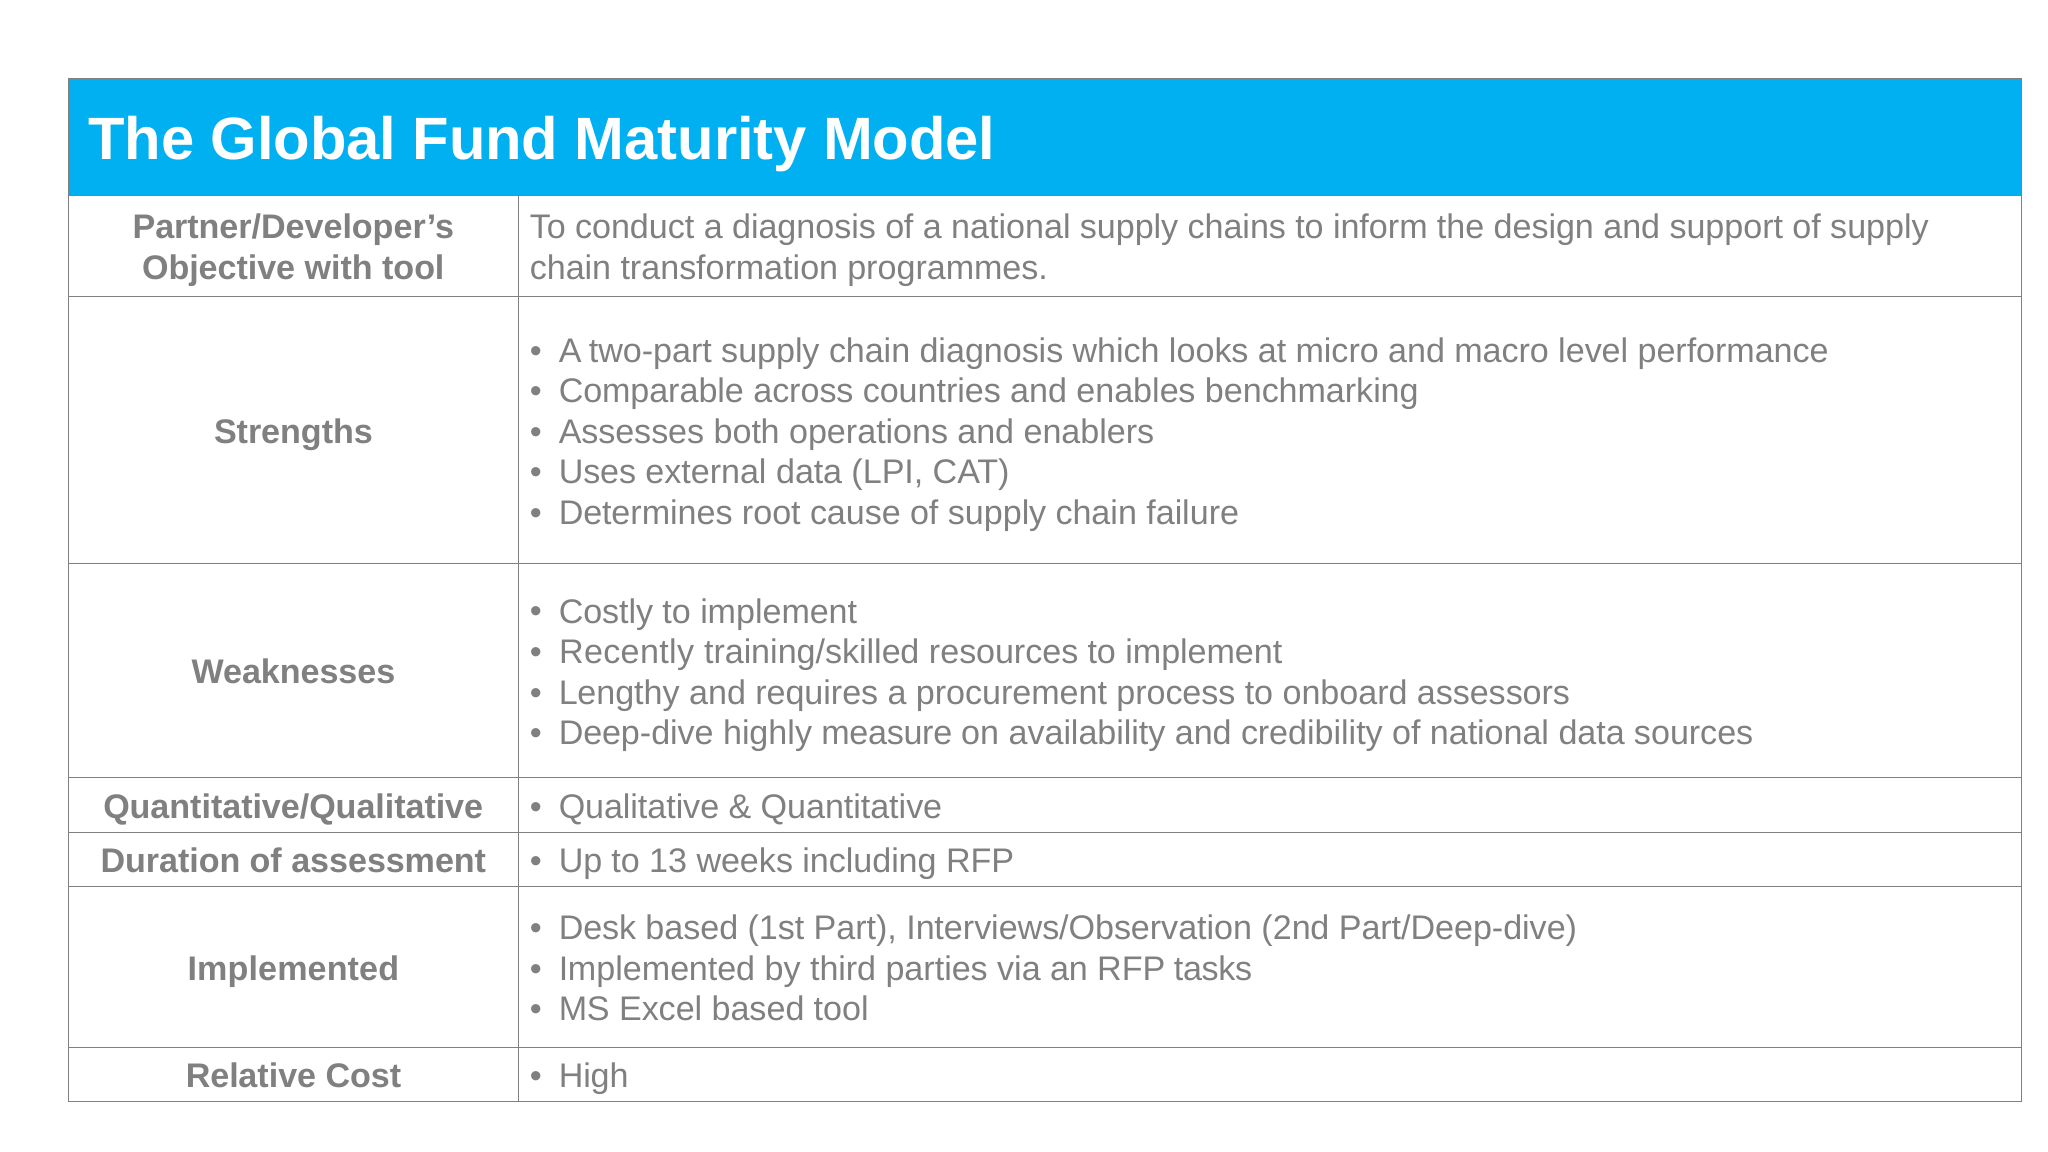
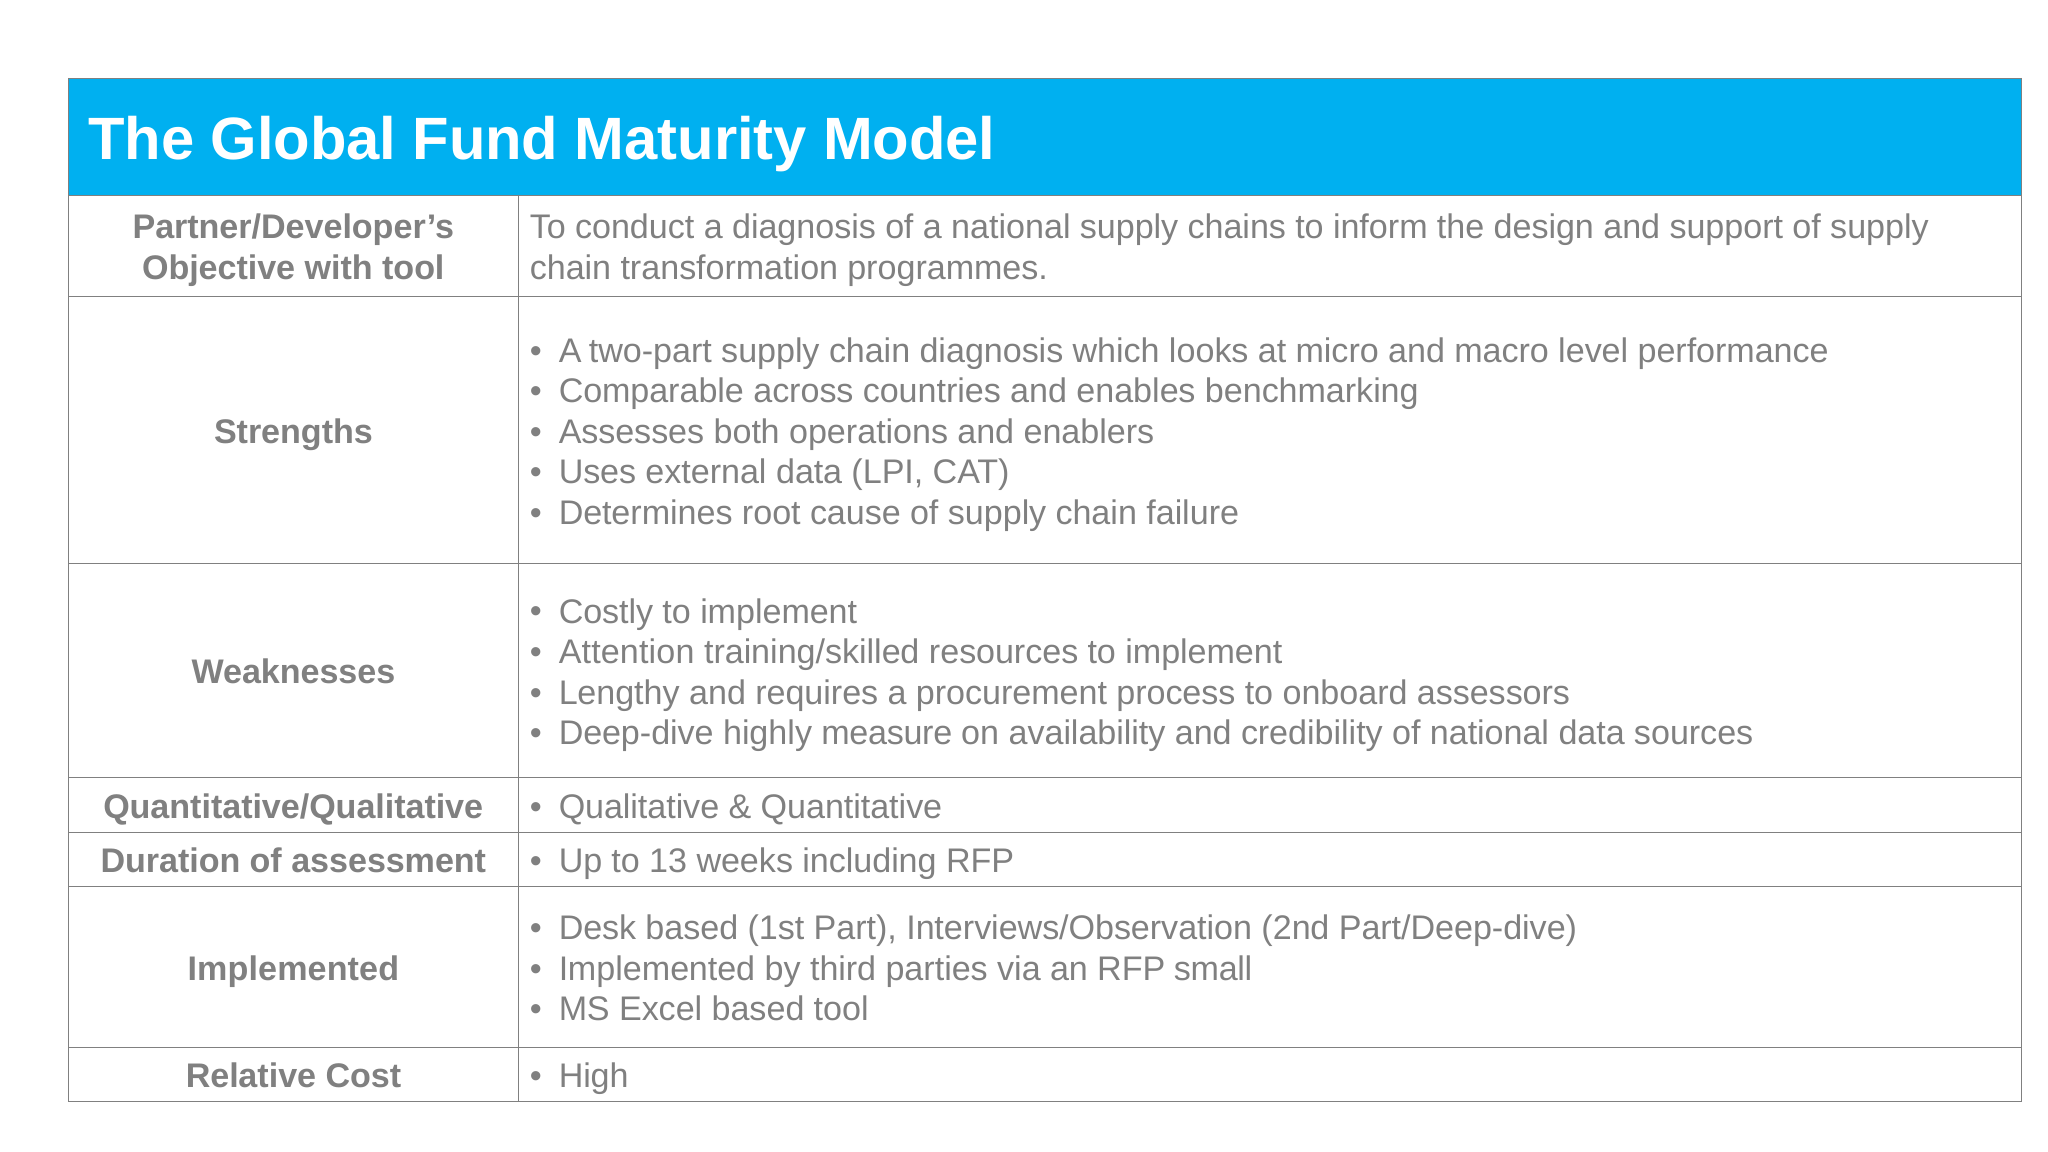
Recently: Recently -> Attention (627, 652)
tasks: tasks -> small (1213, 969)
